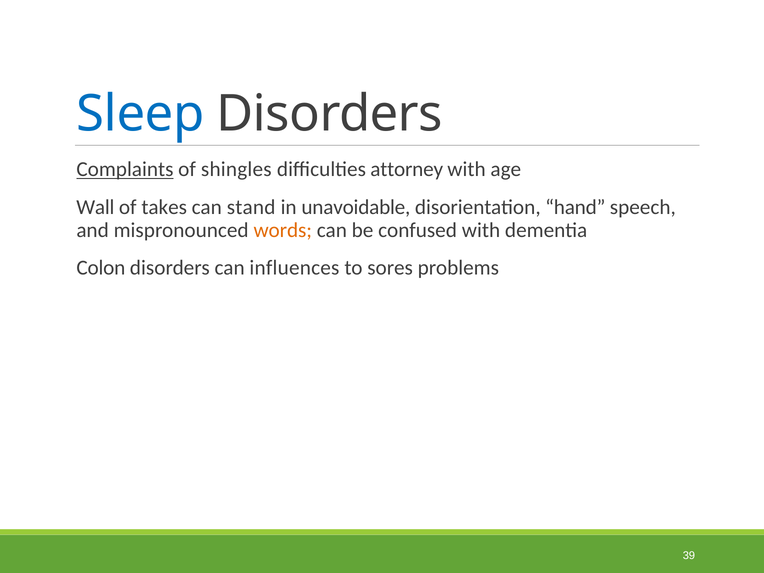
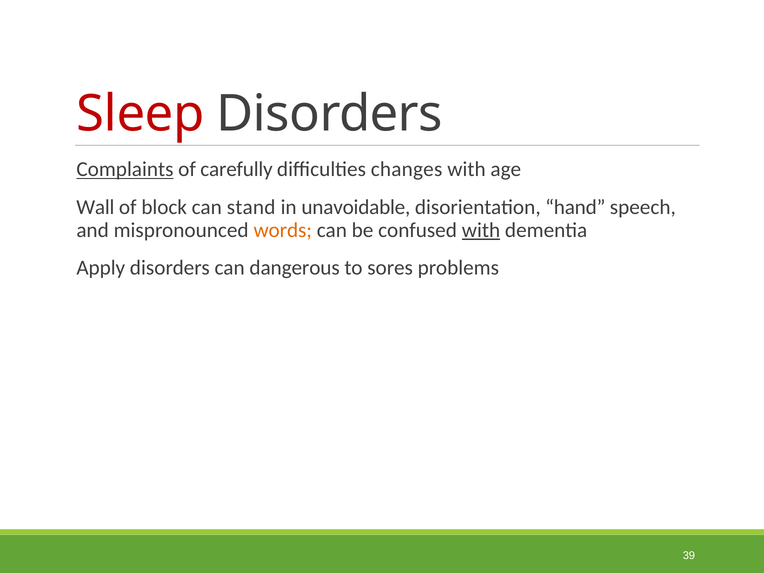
Sleep colour: blue -> red (140, 114)
shingles: shingles -> carefully (237, 169)
attorney: attorney -> changes (407, 169)
takes: takes -> block (164, 207)
with underline: none -> present (481, 230)
Colon: Colon -> Apply (101, 268)
influences: influences -> dangerous (295, 268)
